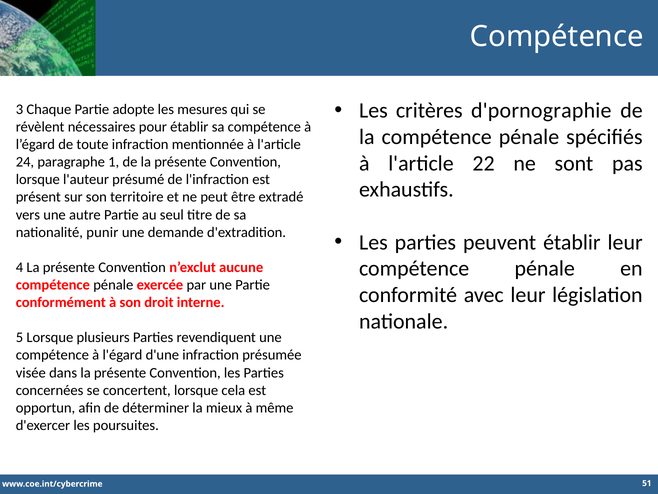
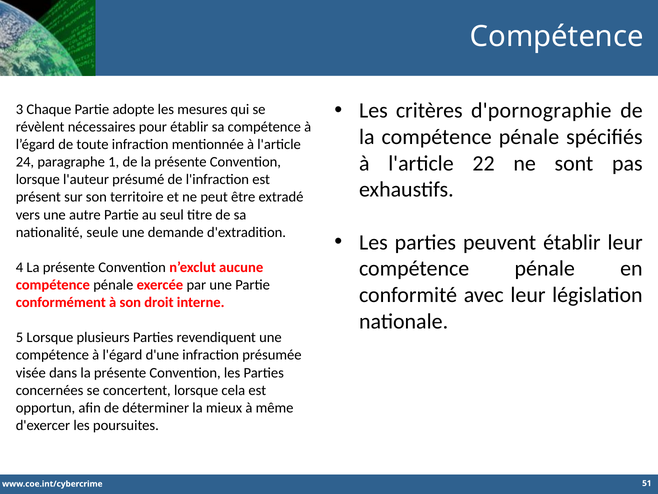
punir: punir -> seule (102, 232)
